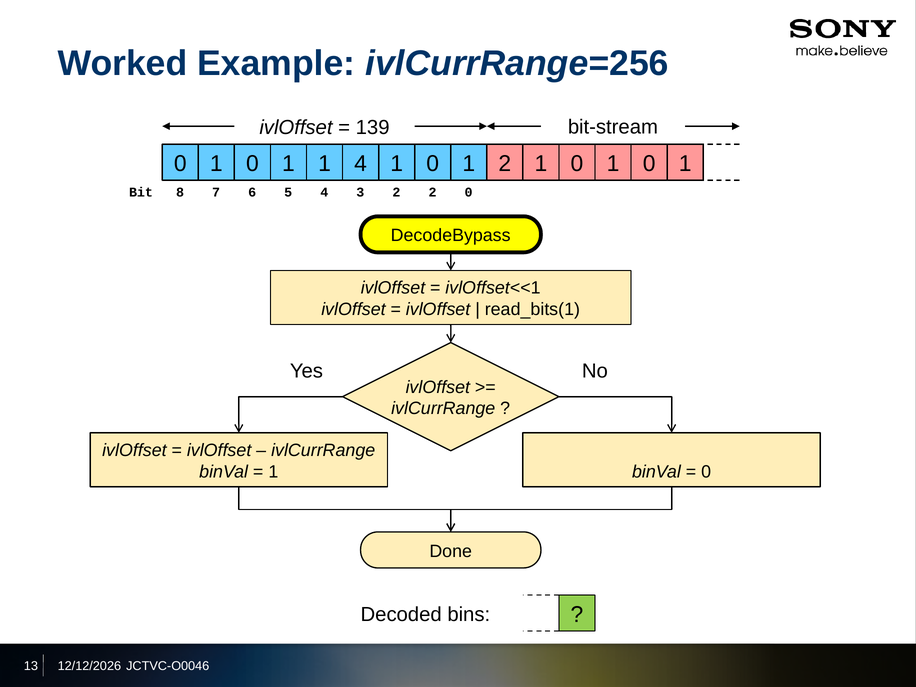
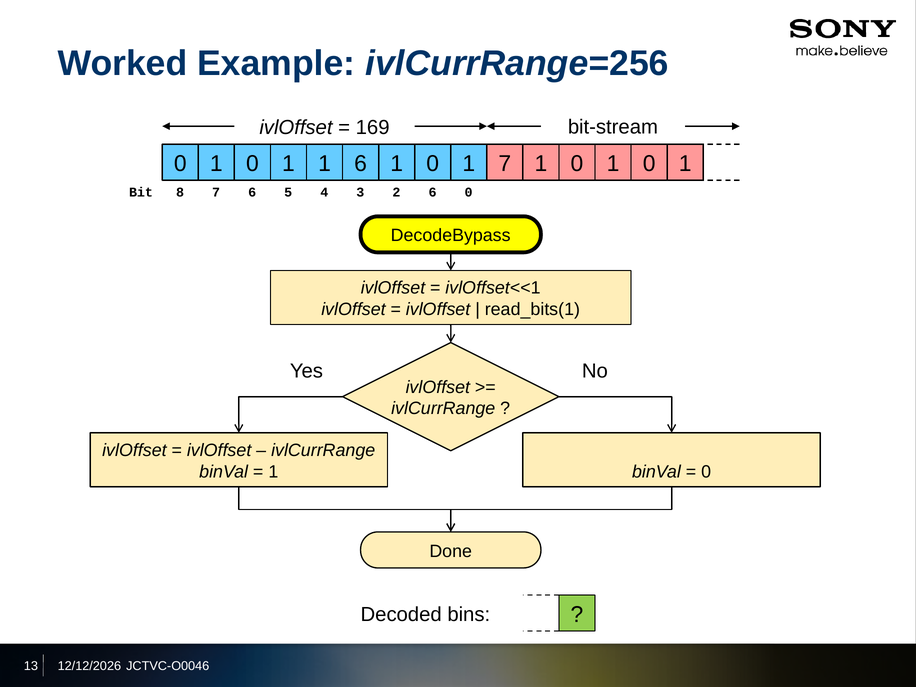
139: 139 -> 169 (373, 127)
1 4: 4 -> 6 (361, 164)
1 2: 2 -> 7 (505, 164)
2 2: 2 -> 6 (433, 192)
